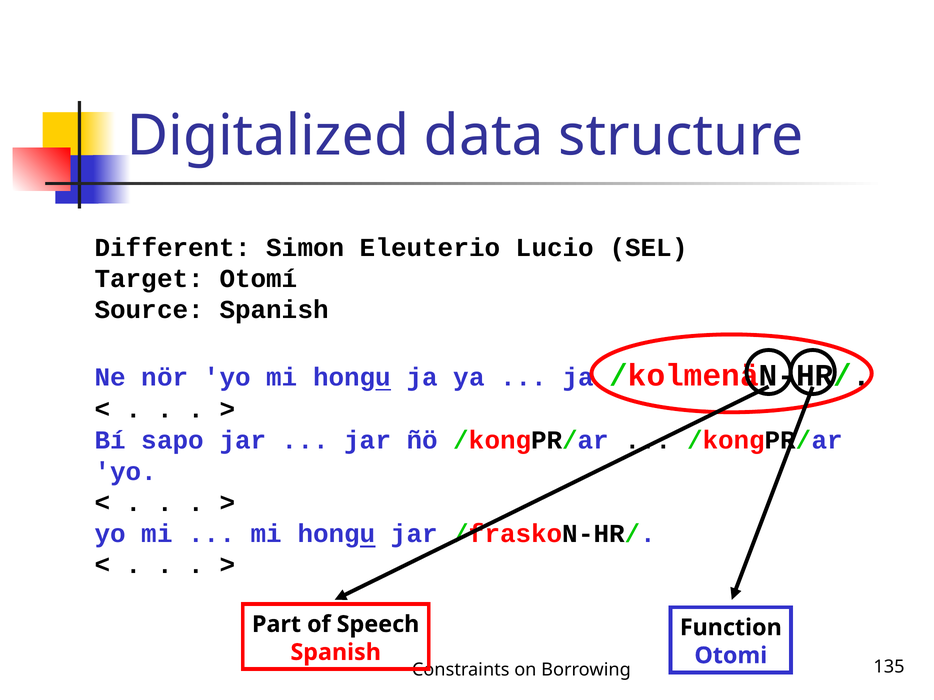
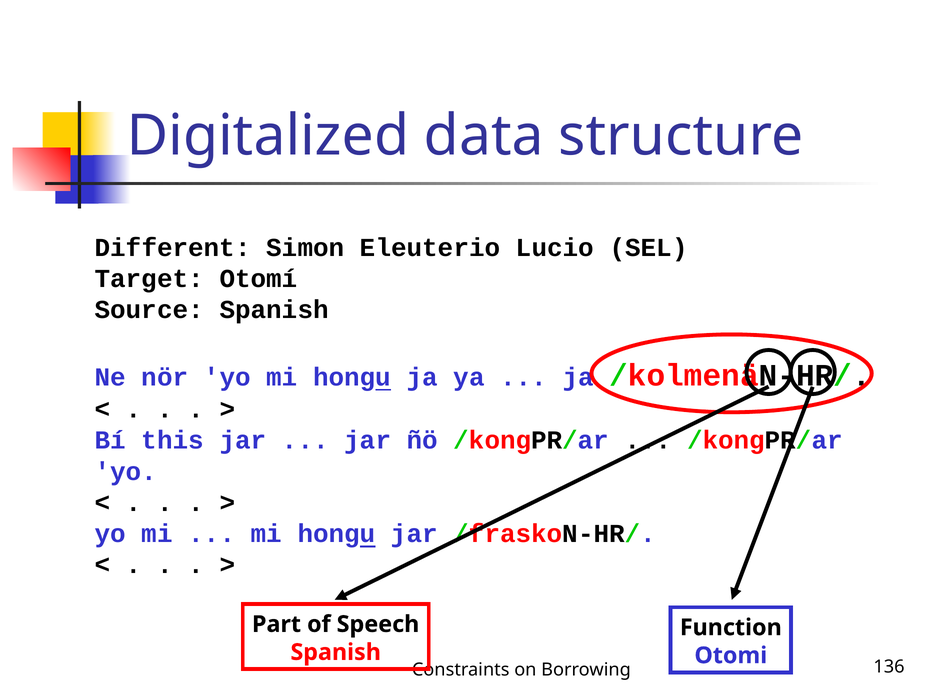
sapo: sapo -> this (173, 441)
135: 135 -> 136 (889, 667)
